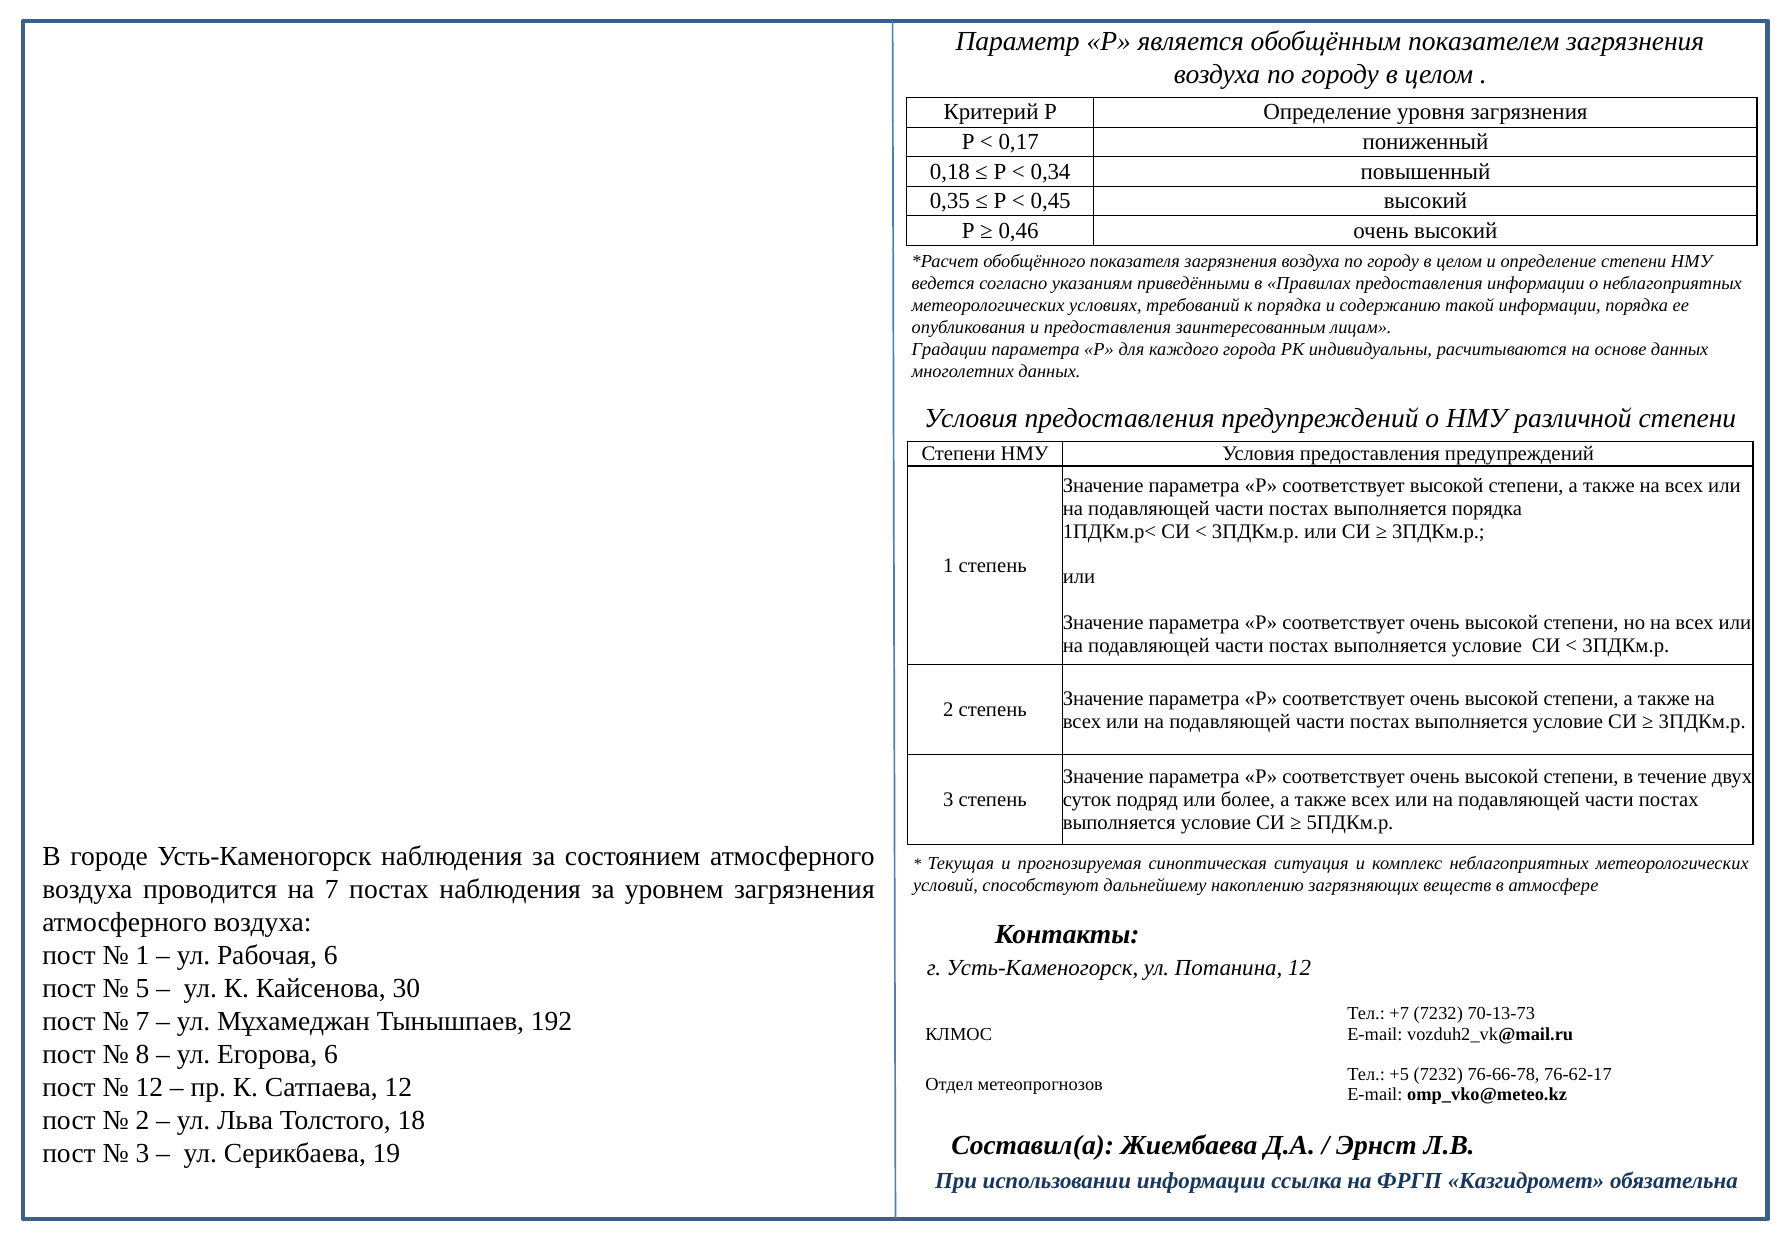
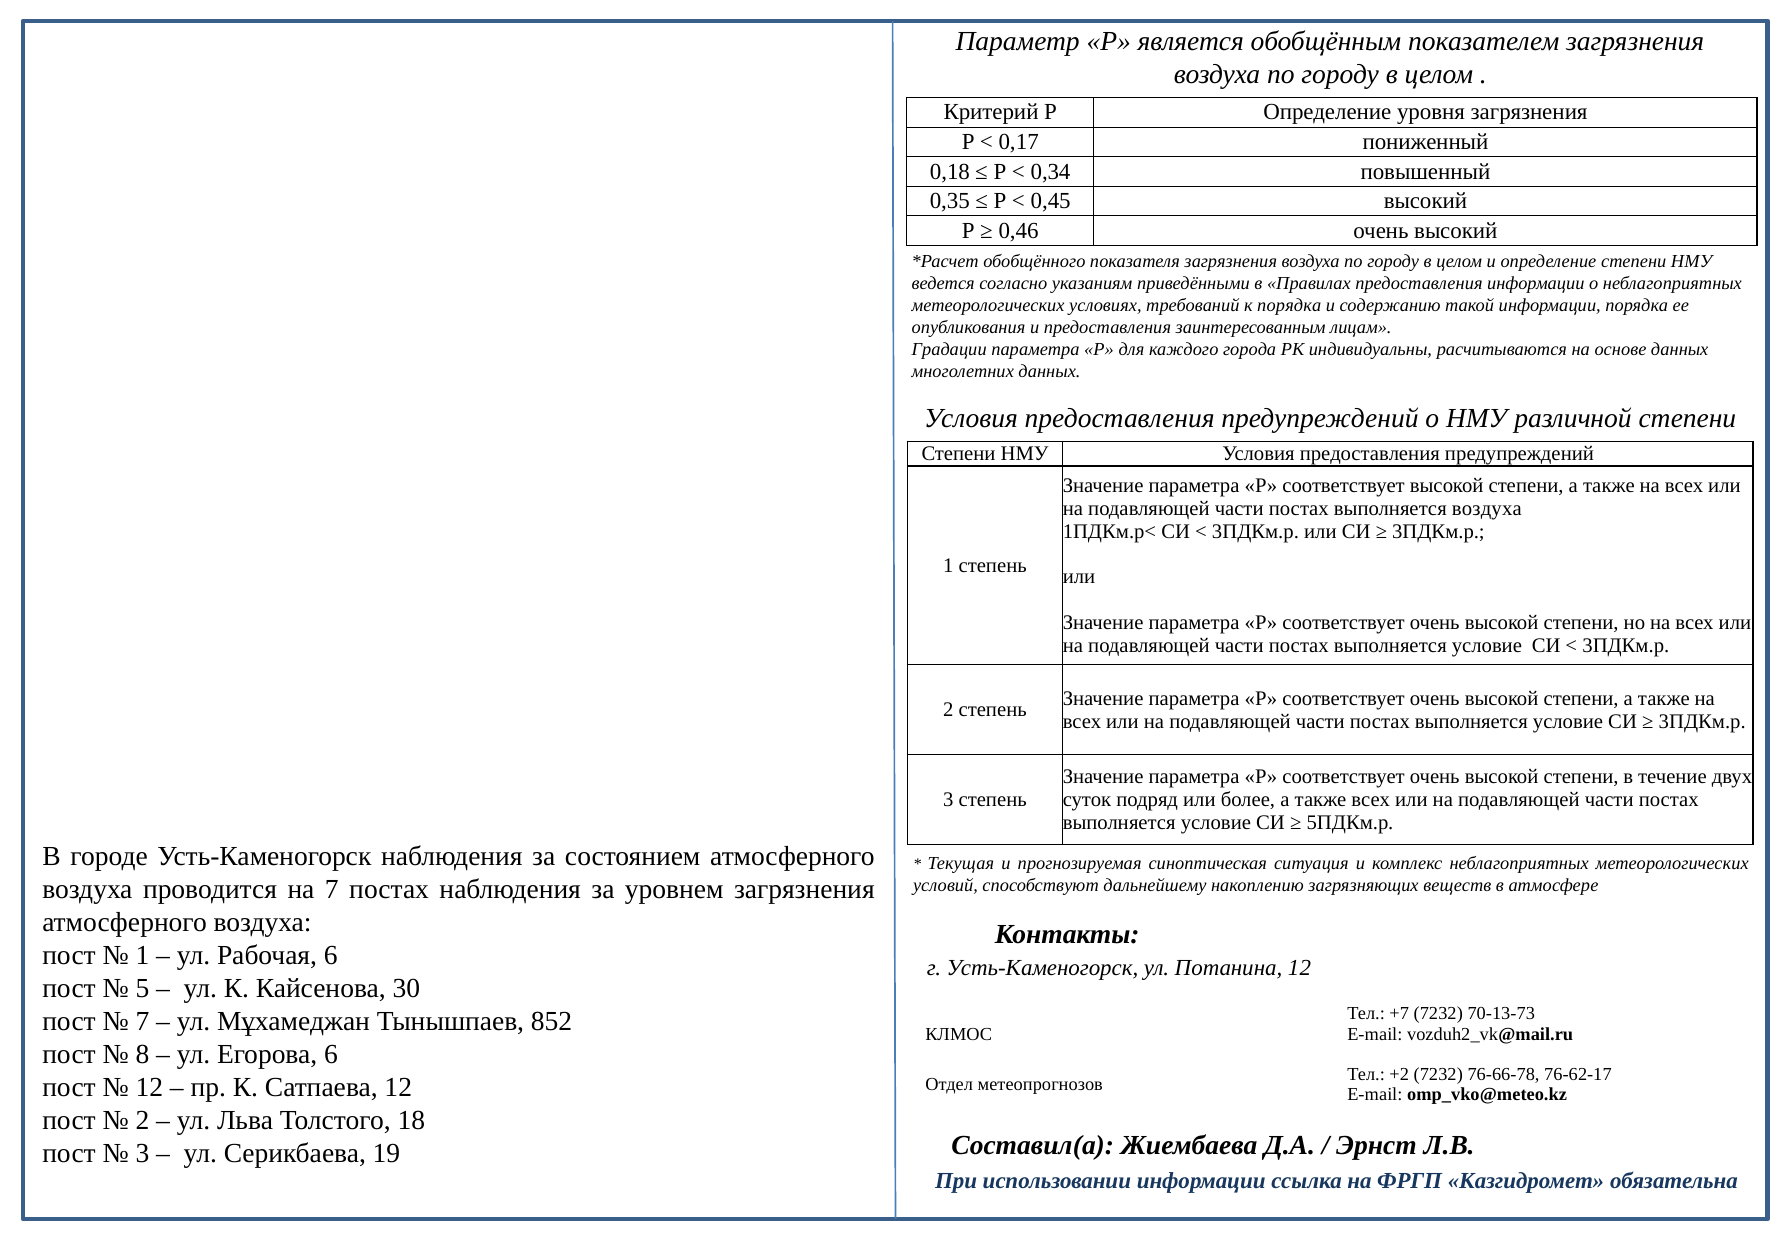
выполняется порядка: порядка -> воздуха (1487, 508)
192: 192 -> 852 (552, 1021)
+5: +5 -> +2 (1399, 1074)
